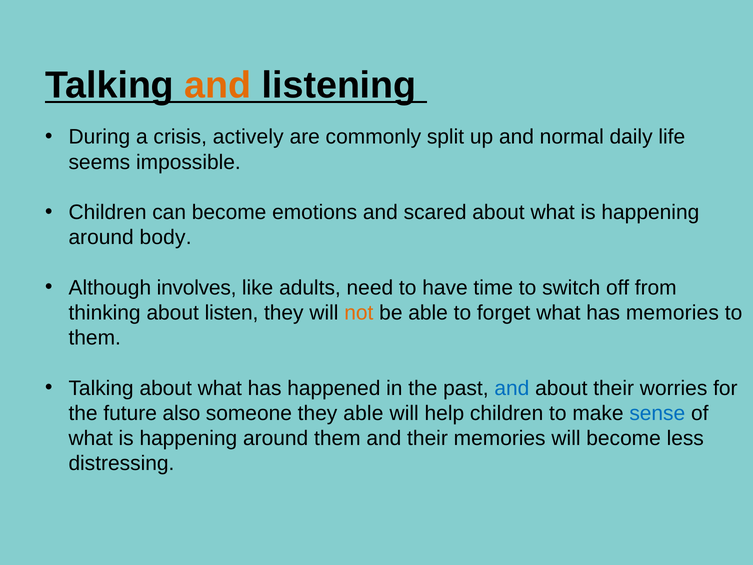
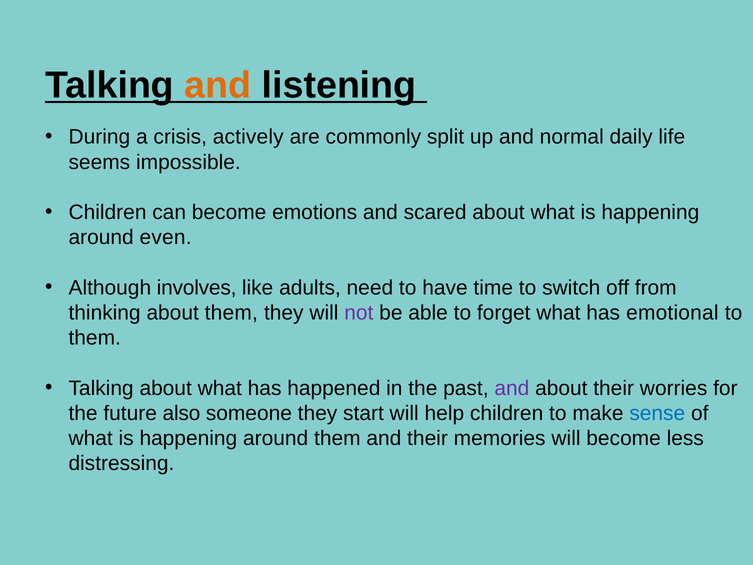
body: body -> even (166, 237)
about listen: listen -> them (231, 313)
not colour: orange -> purple (359, 313)
has memories: memories -> emotional (672, 313)
and colour: blue -> purple (512, 388)
they able: able -> start (363, 413)
